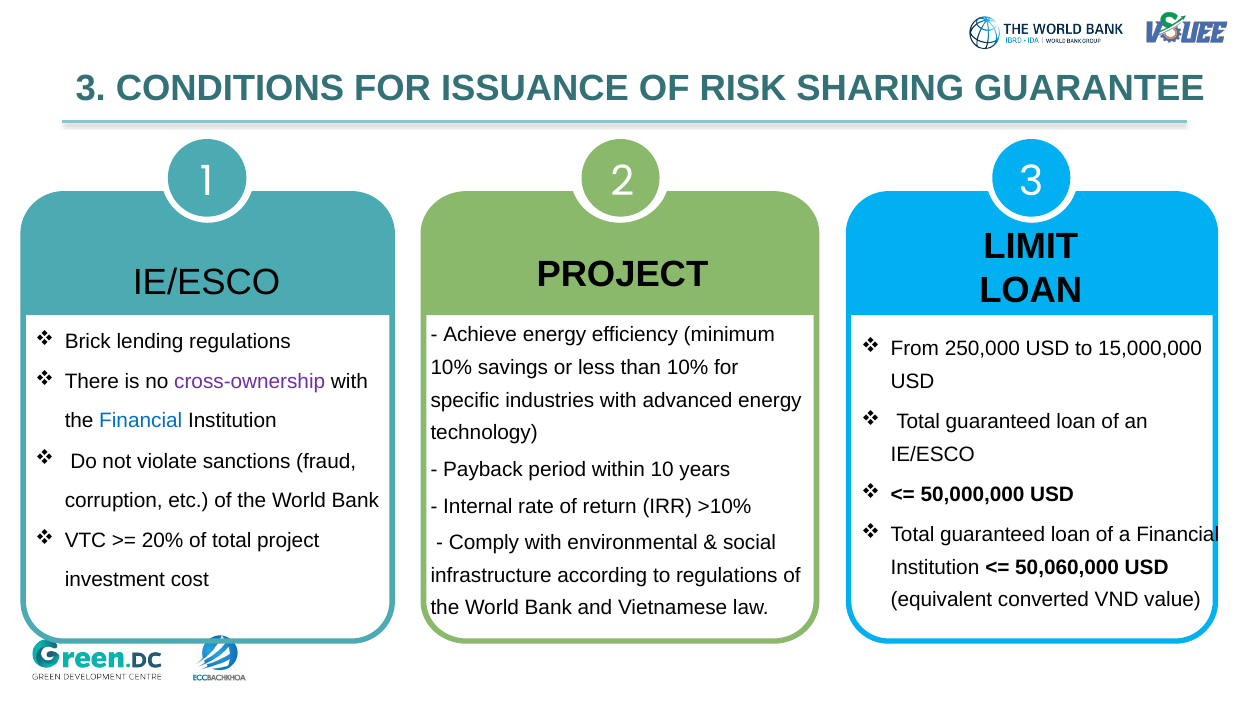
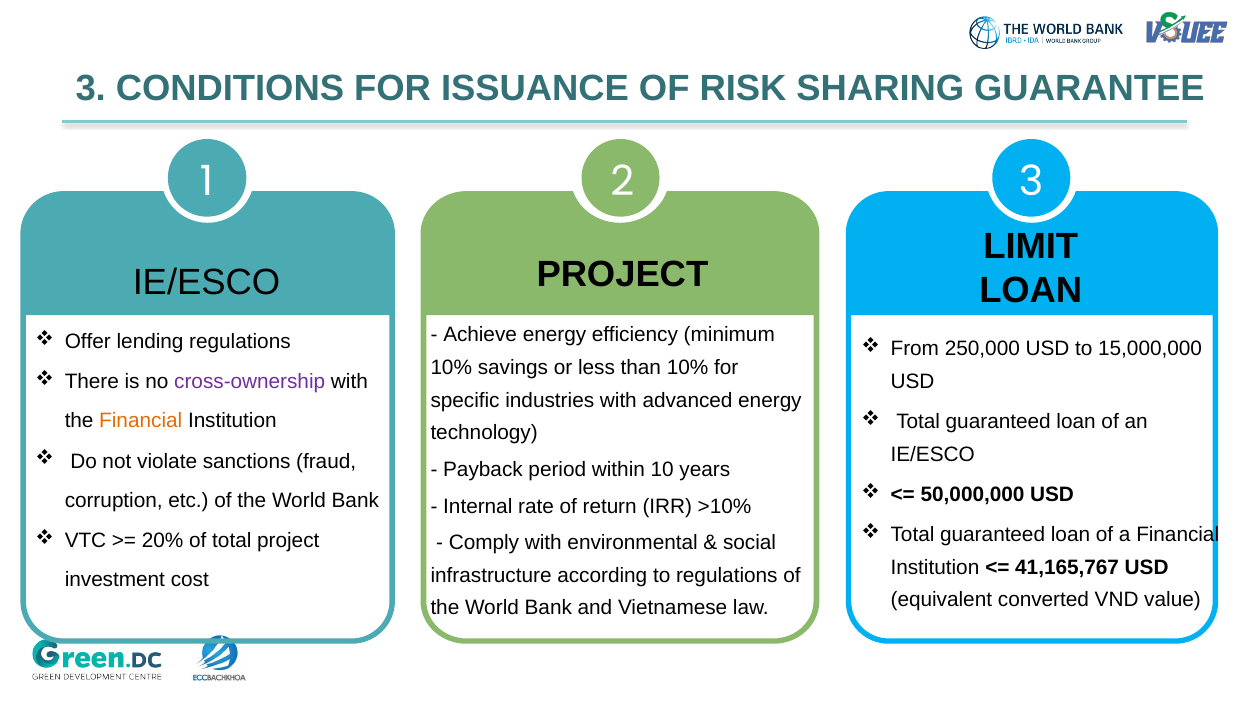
Brick: Brick -> Offer (88, 341)
Financial colour: blue -> orange (141, 421)
50,060,000: 50,060,000 -> 41,165,767 (1067, 567)
